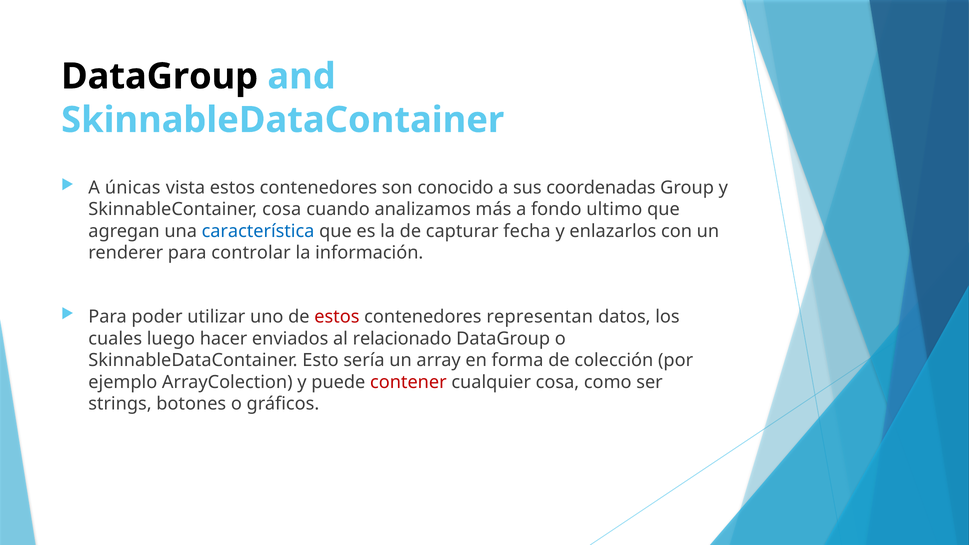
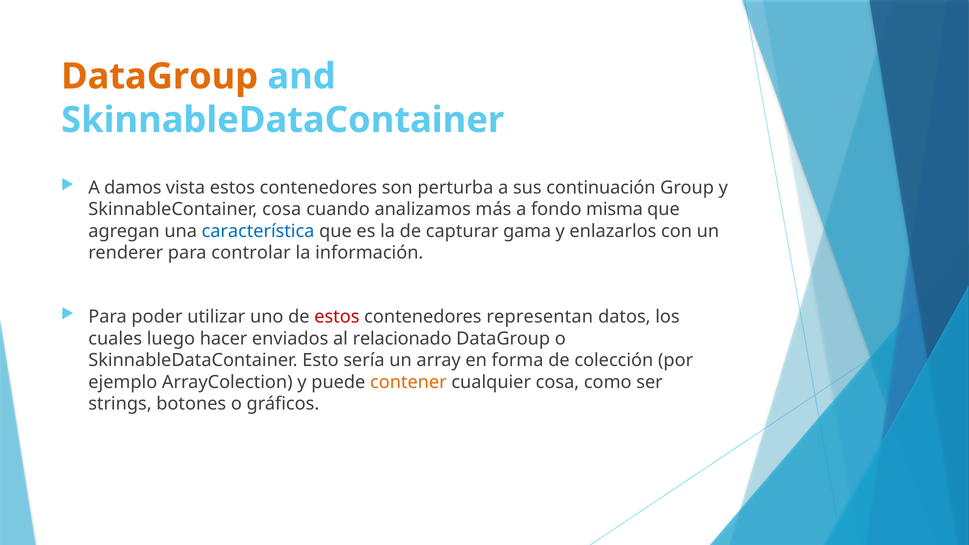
DataGroup colour: black -> orange (160, 76)
únicas: únicas -> damos (133, 188)
conocido: conocido -> perturba (455, 188)
coordenadas: coordenadas -> continuación (601, 188)
ultimo: ultimo -> misma (615, 209)
fecha: fecha -> gama (527, 231)
contener colour: red -> orange (408, 382)
